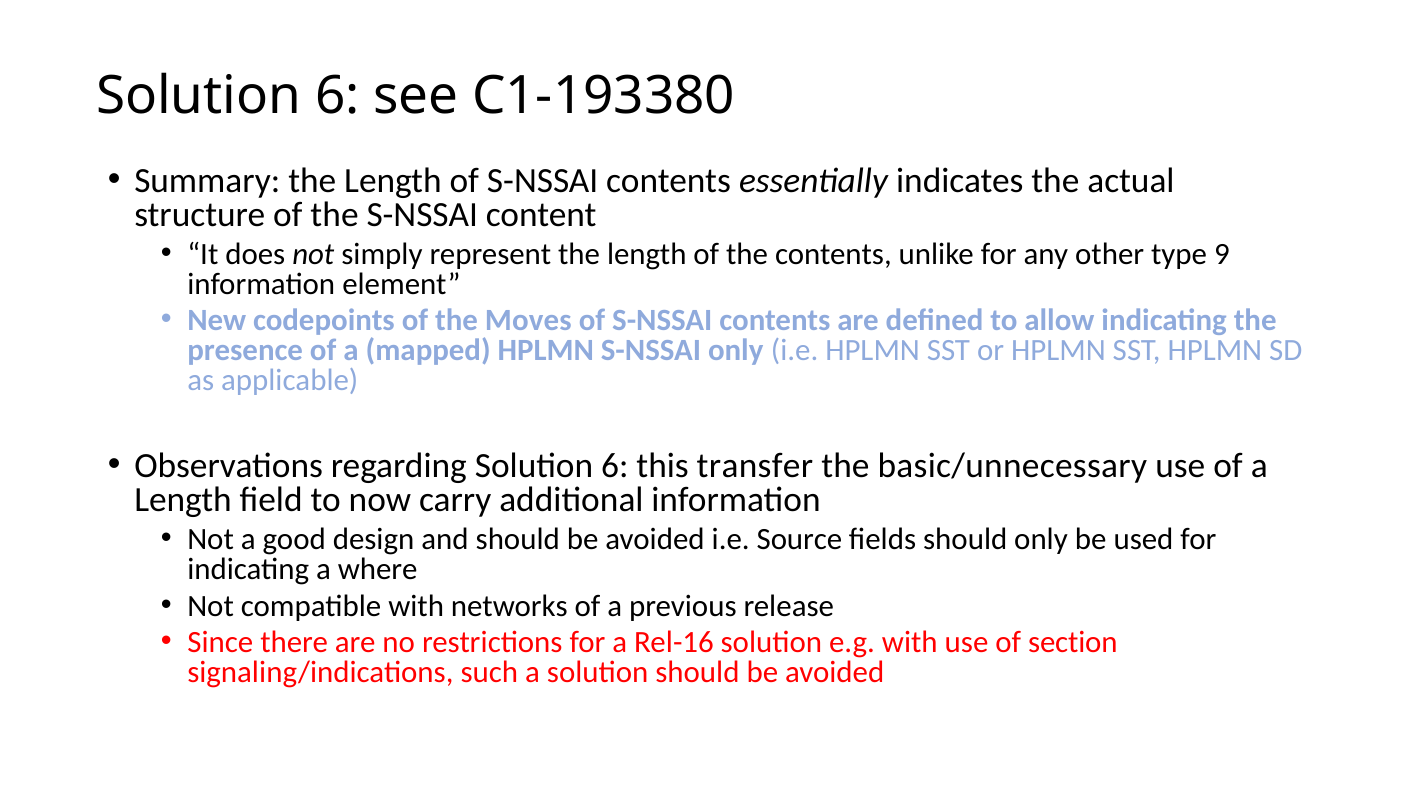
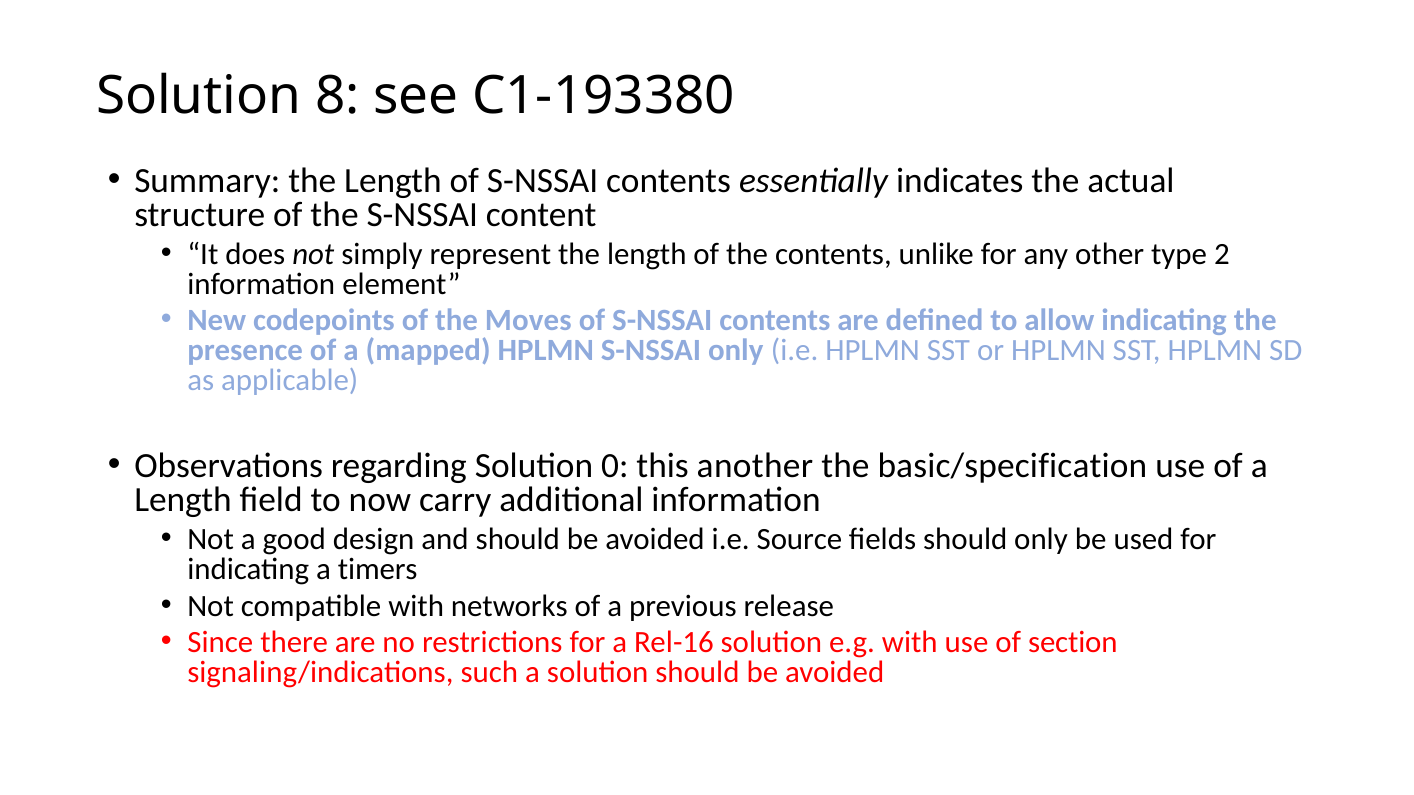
6: 6 -> 8 (337, 96)
9: 9 -> 2 (1222, 254)
regarding Solution 6: 6 -> 0 (615, 466)
transfer: transfer -> another (755, 466)
basic/unnecessary: basic/unnecessary -> basic/specification (1012, 466)
where: where -> timers (378, 570)
